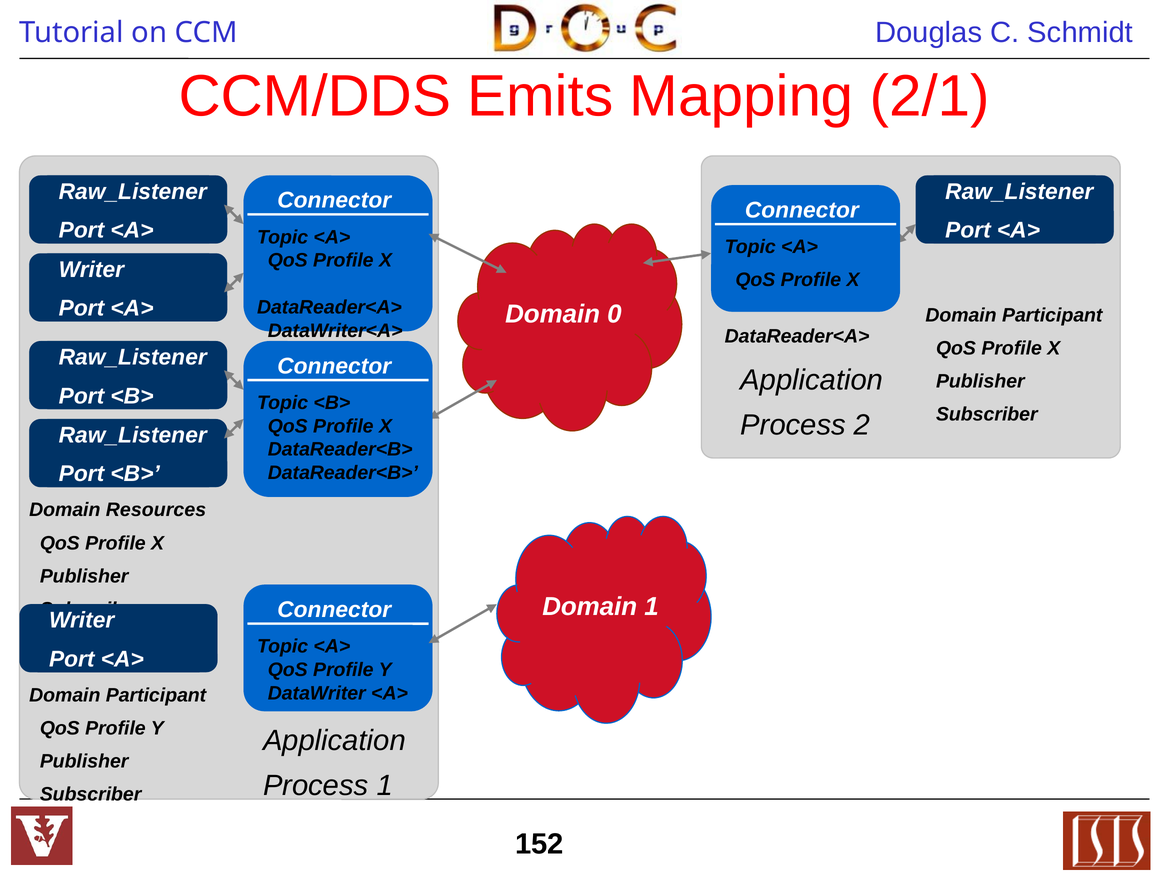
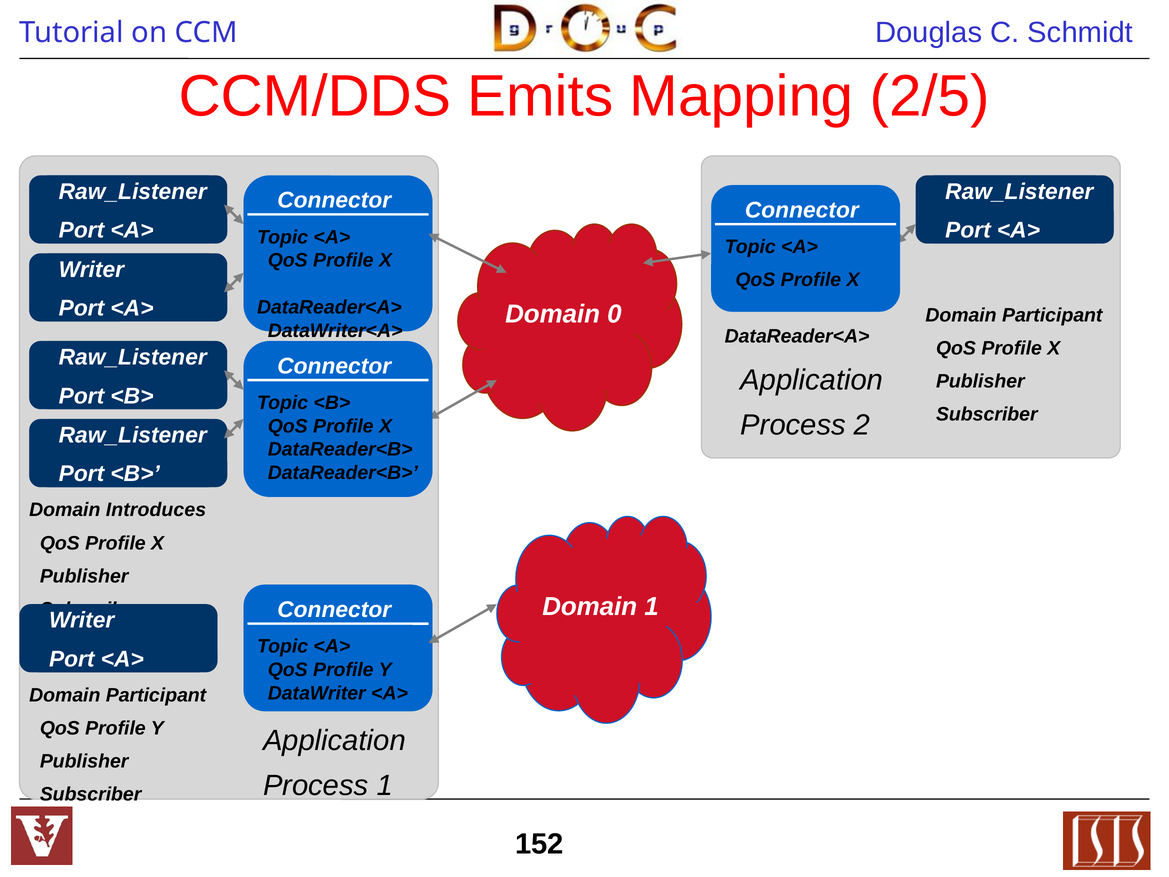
2/1: 2/1 -> 2/5 (930, 97)
Resources: Resources -> Introduces (156, 510)
